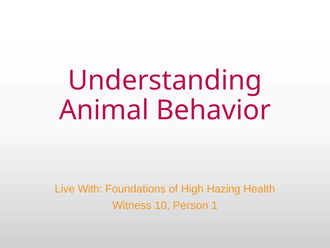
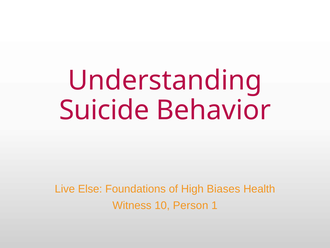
Animal: Animal -> Suicide (104, 110)
With: With -> Else (90, 189)
Hazing: Hazing -> Biases (223, 189)
